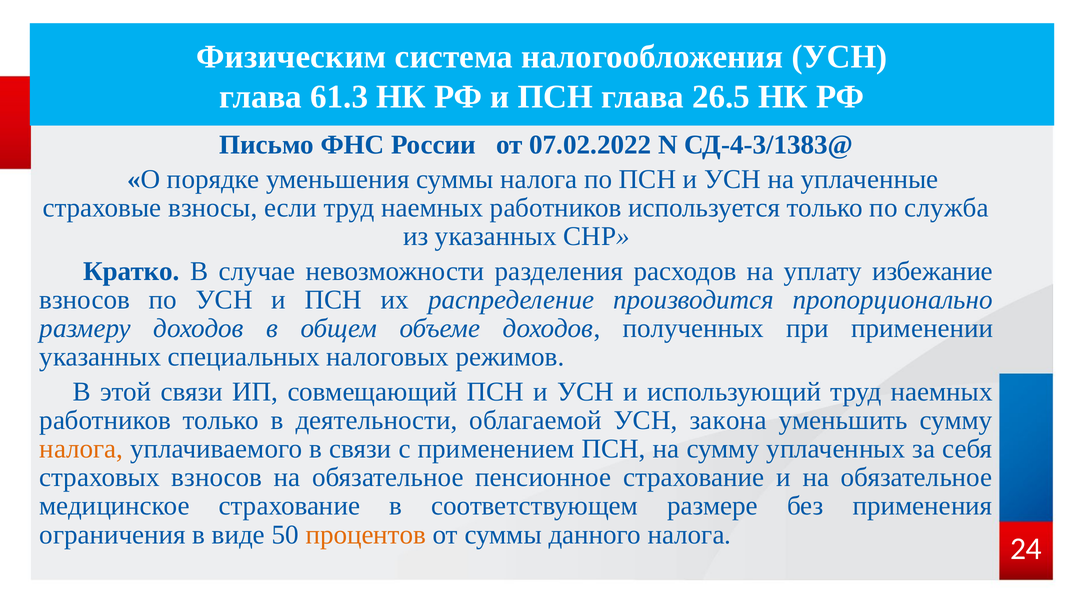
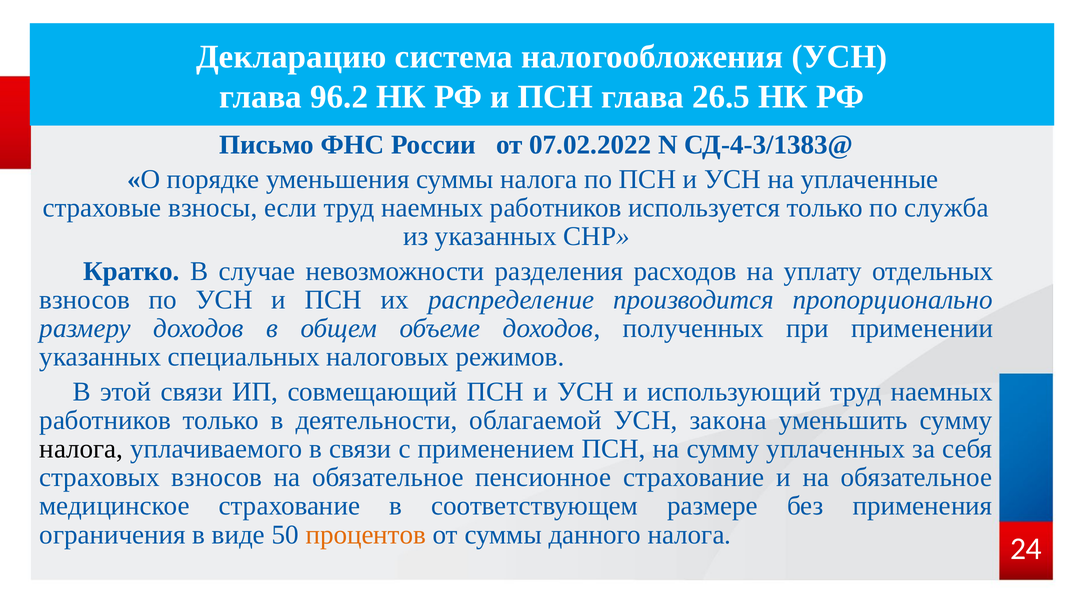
Физическим: Физическим -> Декларацию (291, 57)
61.3: 61.3 -> 96.2 (339, 97)
избежание: избежание -> отдельных (933, 271)
налога colour: orange -> black (81, 449)
